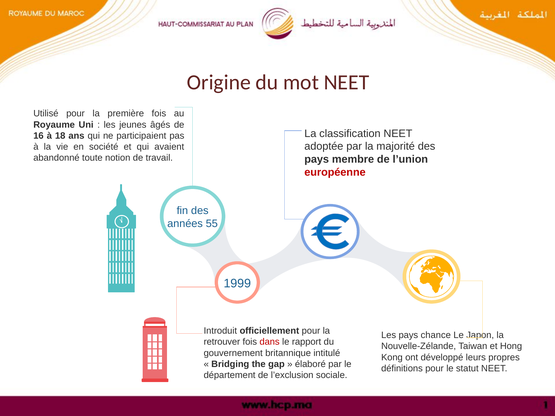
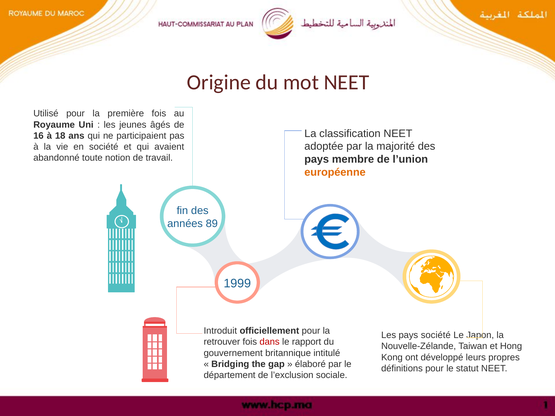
européenne colour: red -> orange (335, 172)
55: 55 -> 89 (212, 224)
pays chance: chance -> société (436, 335)
